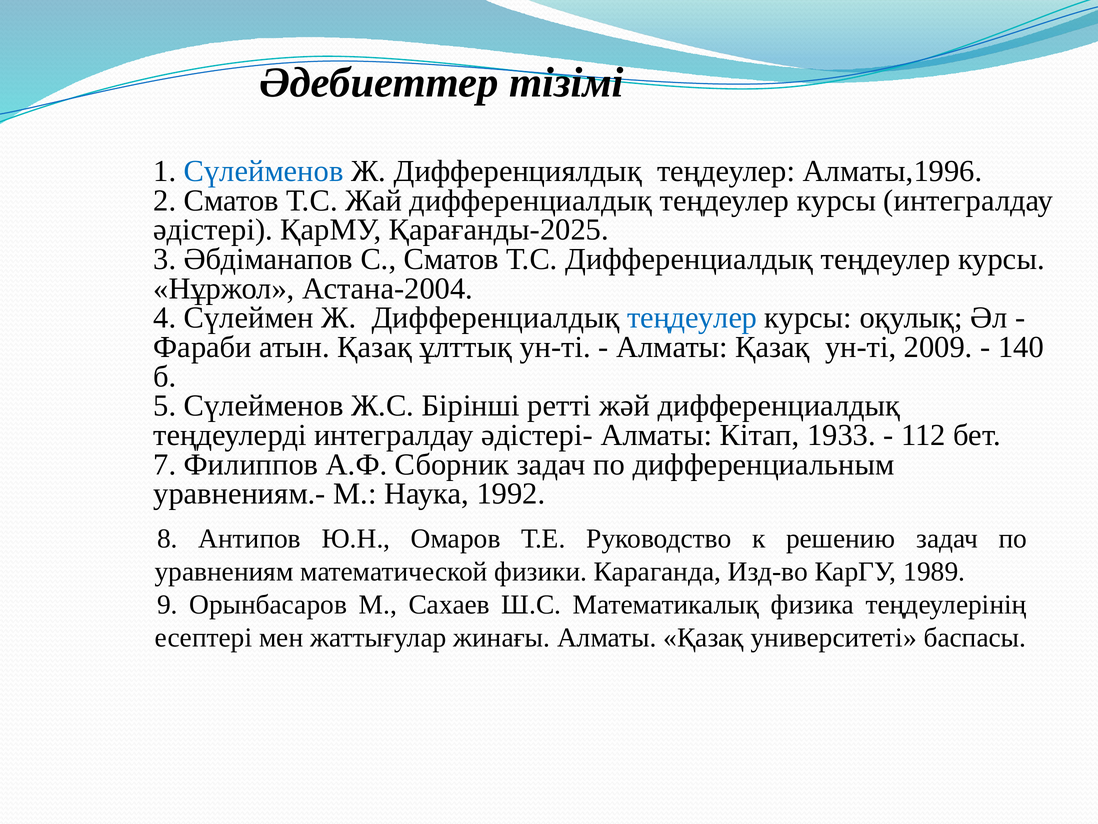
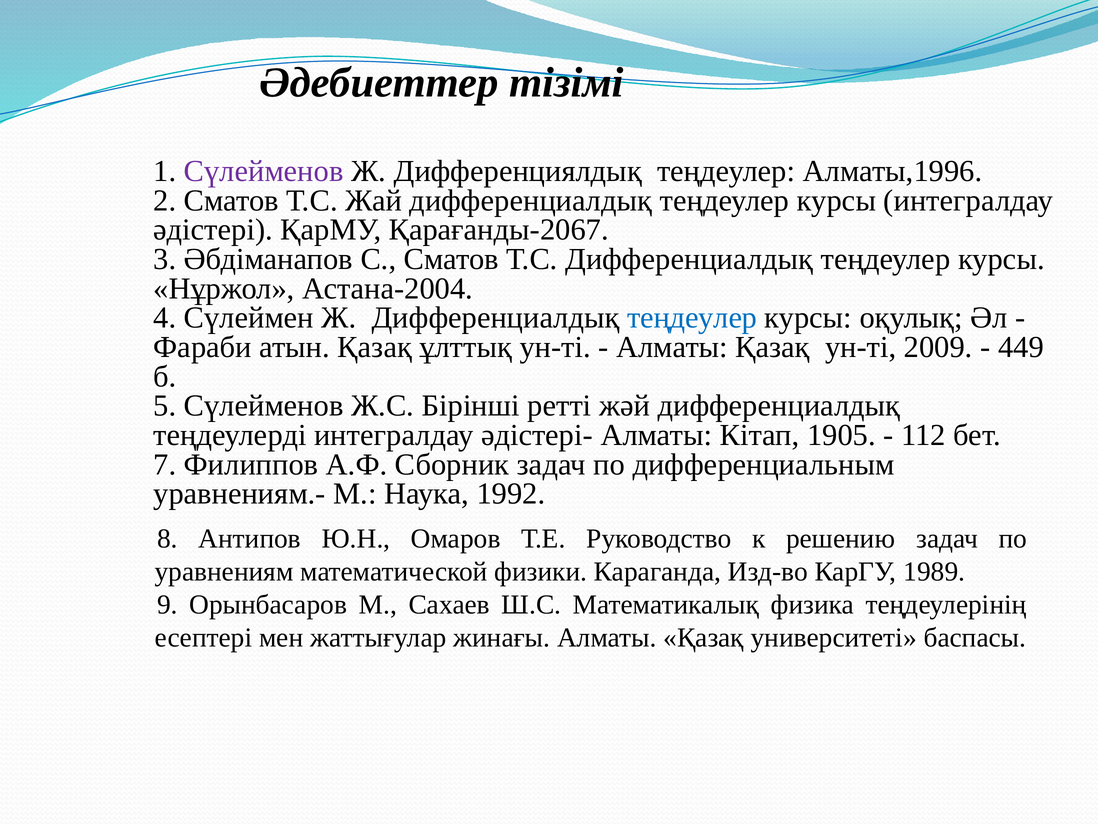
Сүлейменов colour: blue -> purple (264, 171)
Қарағанды-2025: Қарағанды-2025 -> Қарағанды-2067 (499, 230)
140: 140 -> 449 (1021, 347)
1933: 1933 -> 1905 (841, 435)
